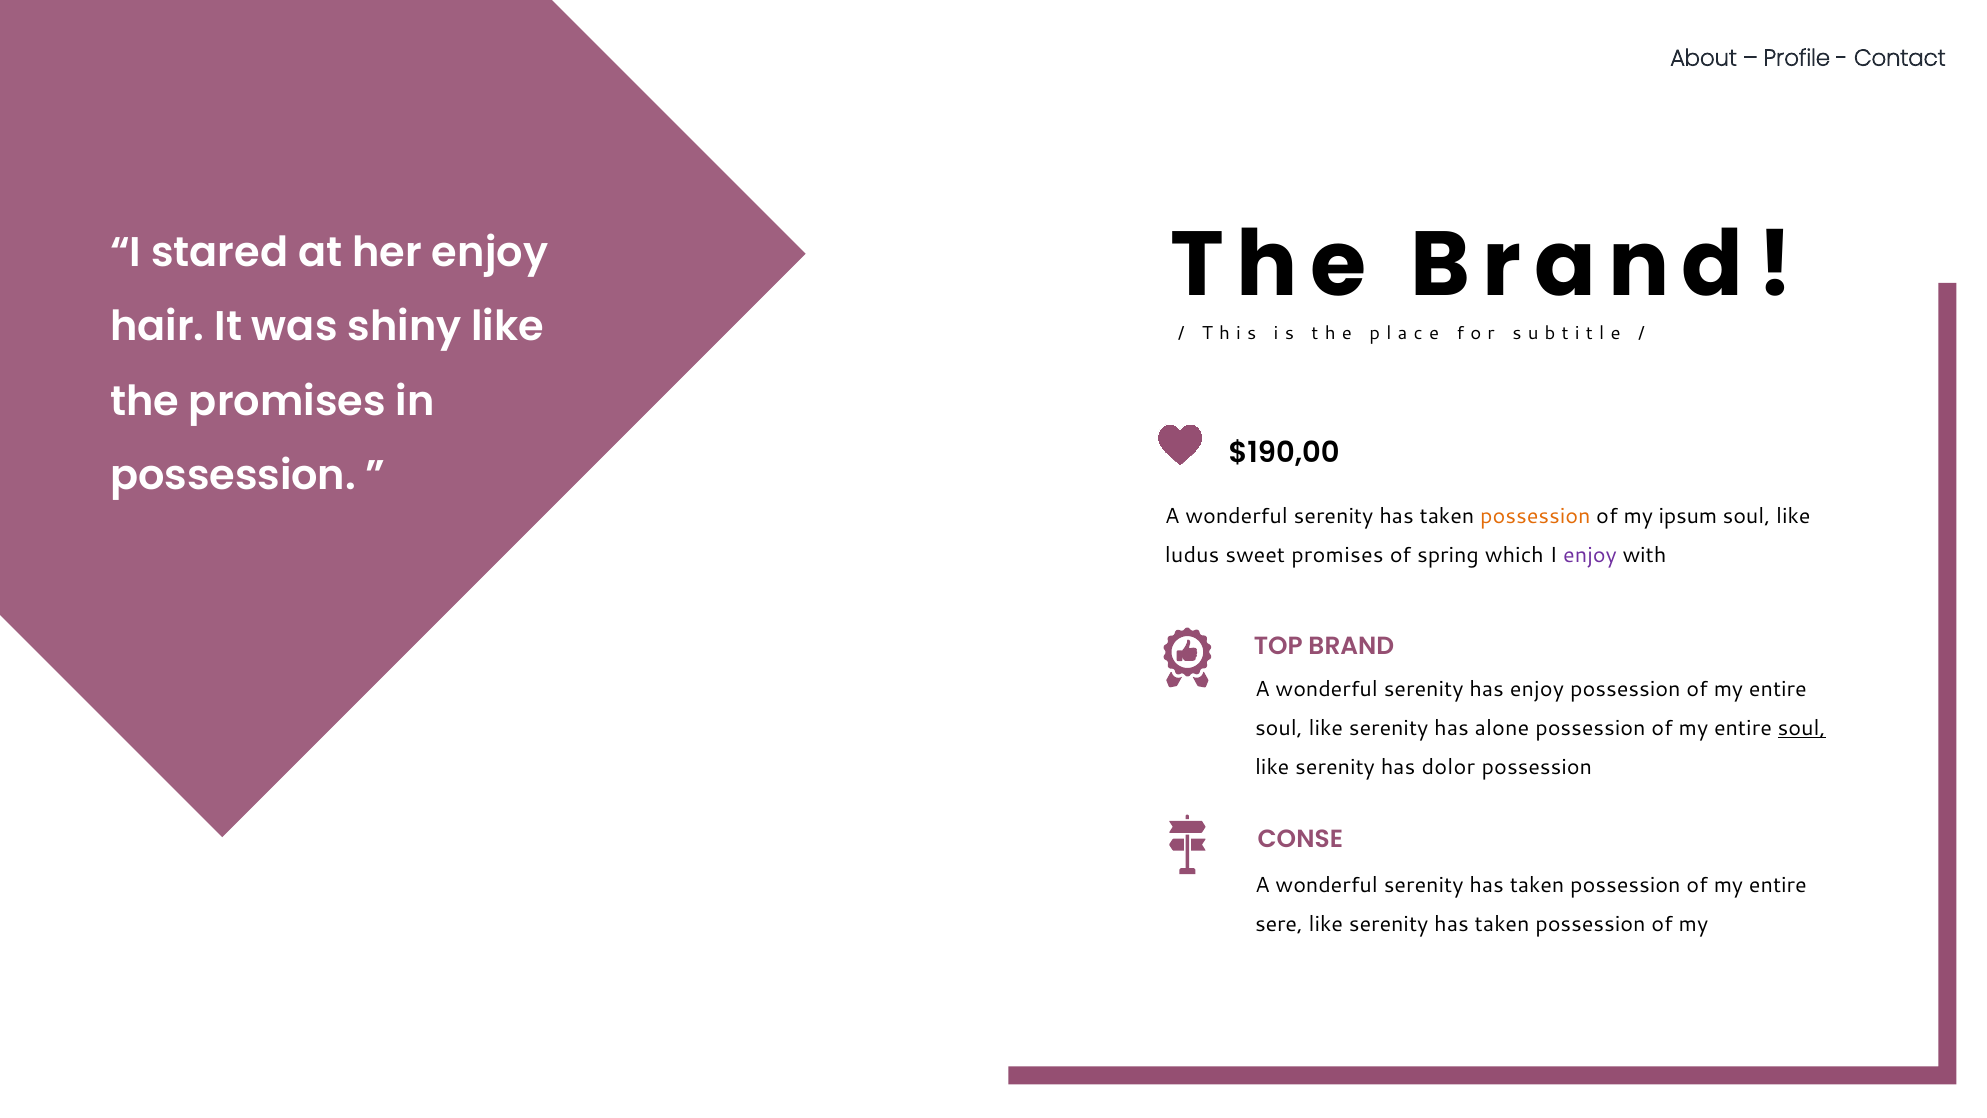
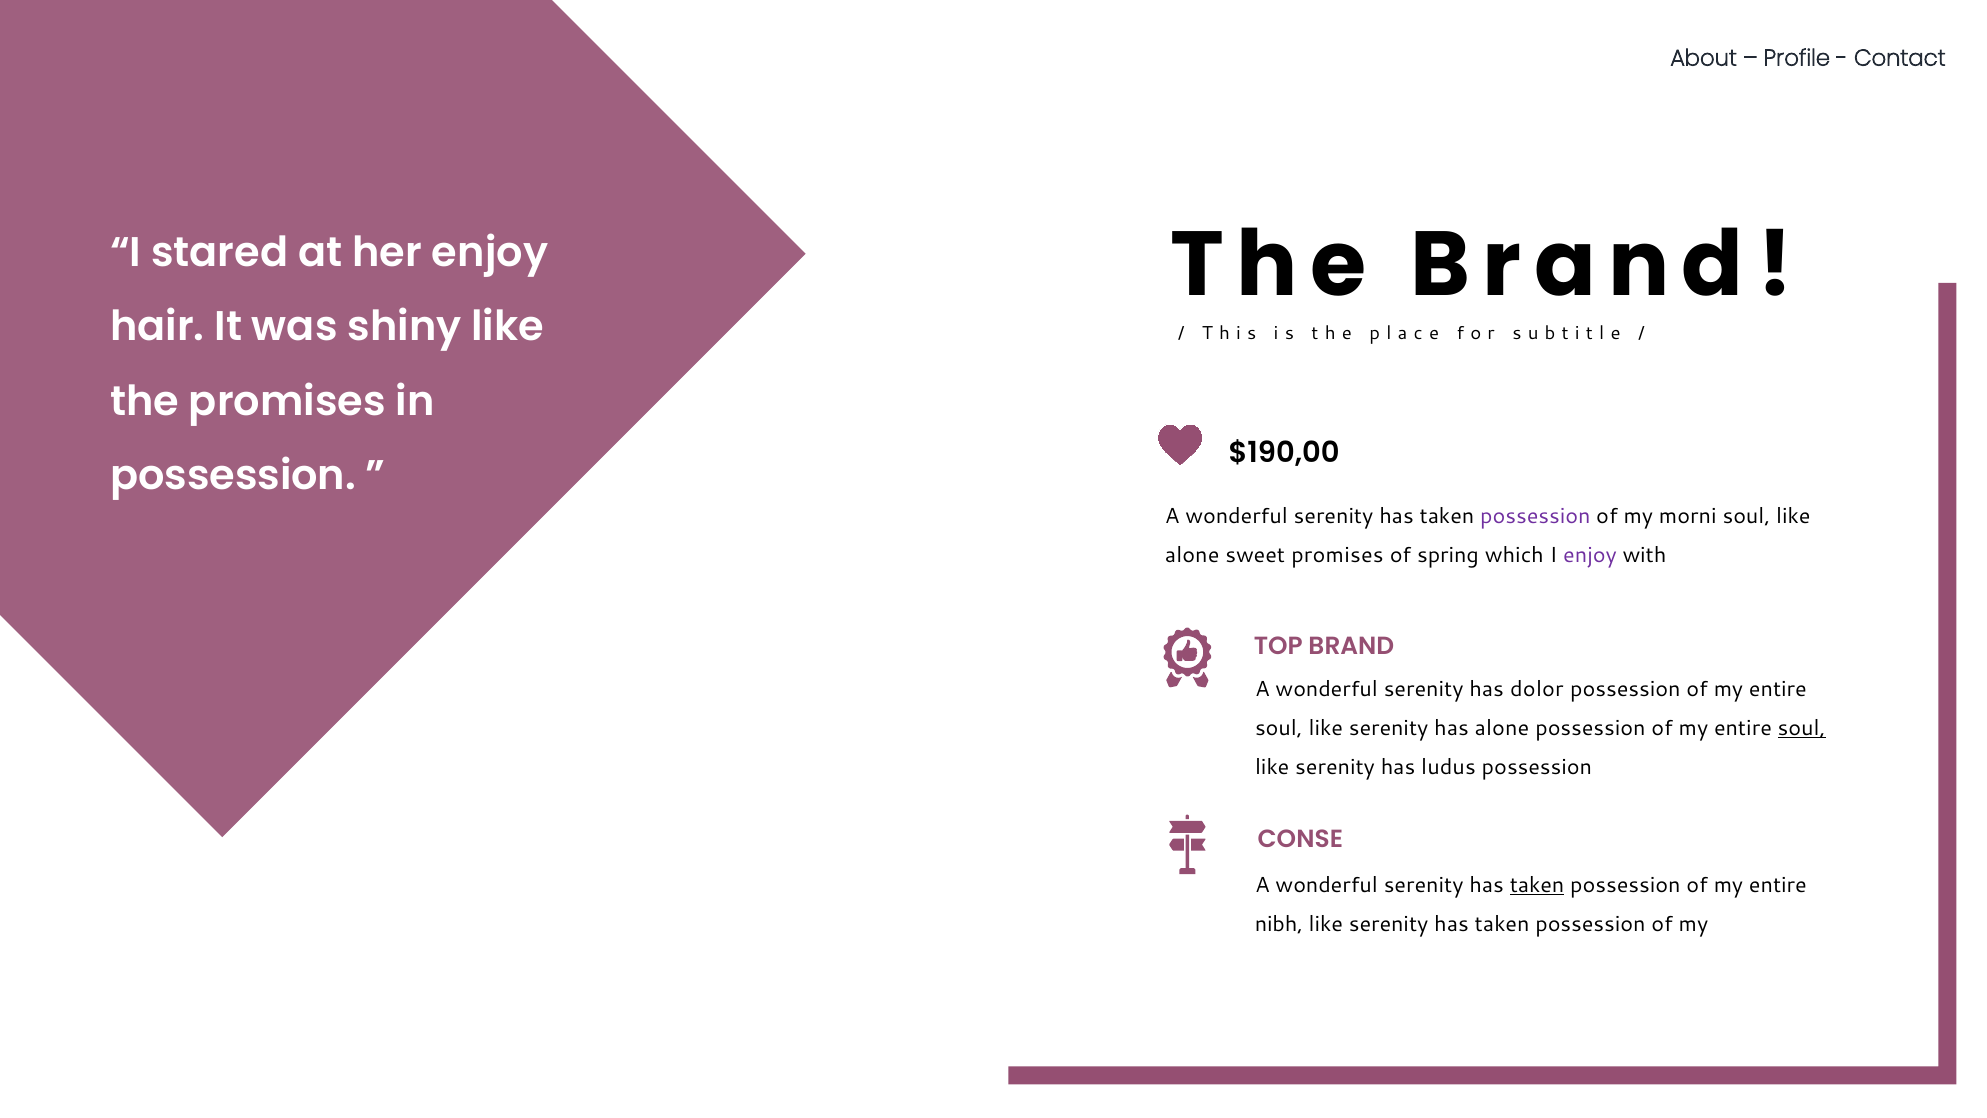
possession colour: orange -> purple (1535, 516)
ipsum: ipsum -> morni (1688, 516)
ludus: ludus -> alone (1192, 555)
has enjoy: enjoy -> dolor (1537, 689)
dolor: dolor -> ludus (1448, 767)
taken underline: none -> present (1537, 885)
sere: sere -> nibh (1279, 924)
